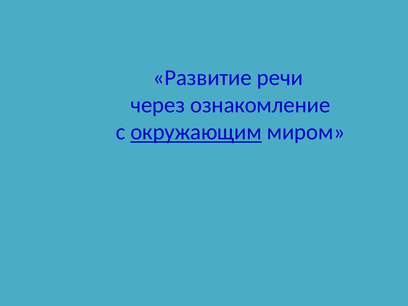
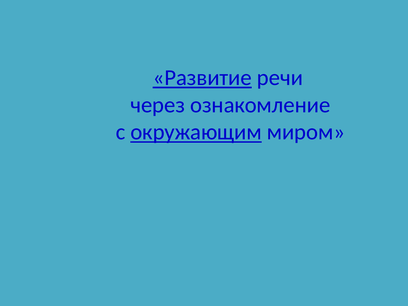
Развитие underline: none -> present (202, 78)
